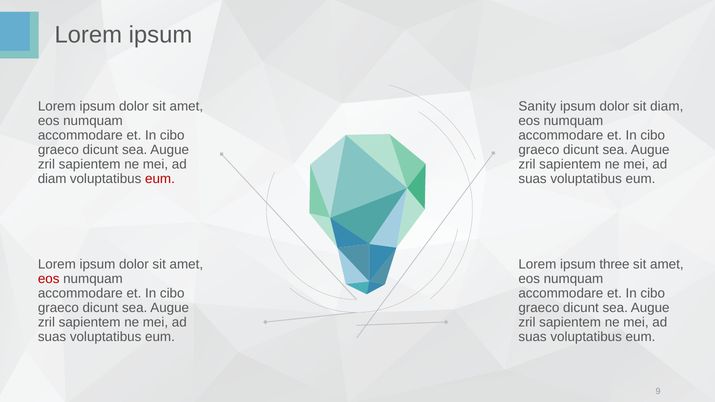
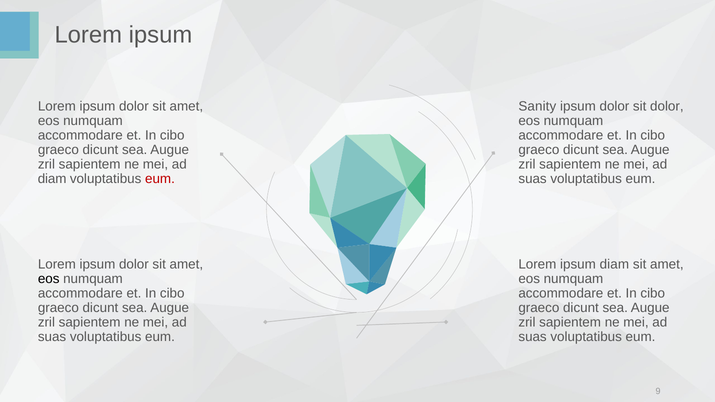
sit diam: diam -> dolor (667, 107)
ipsum three: three -> diam (614, 264)
eos colour: red -> black (49, 279)
